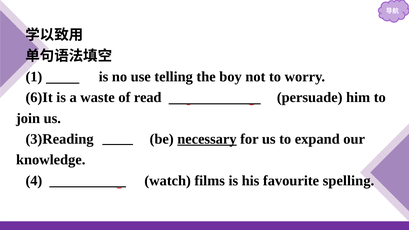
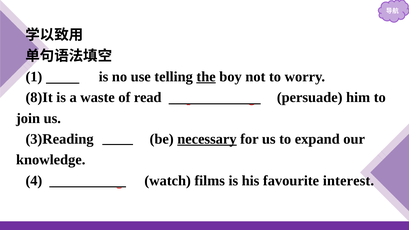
the underline: none -> present (206, 77)
6)It: 6)It -> 8)It (39, 97)
spelling: spelling -> interest (348, 181)
